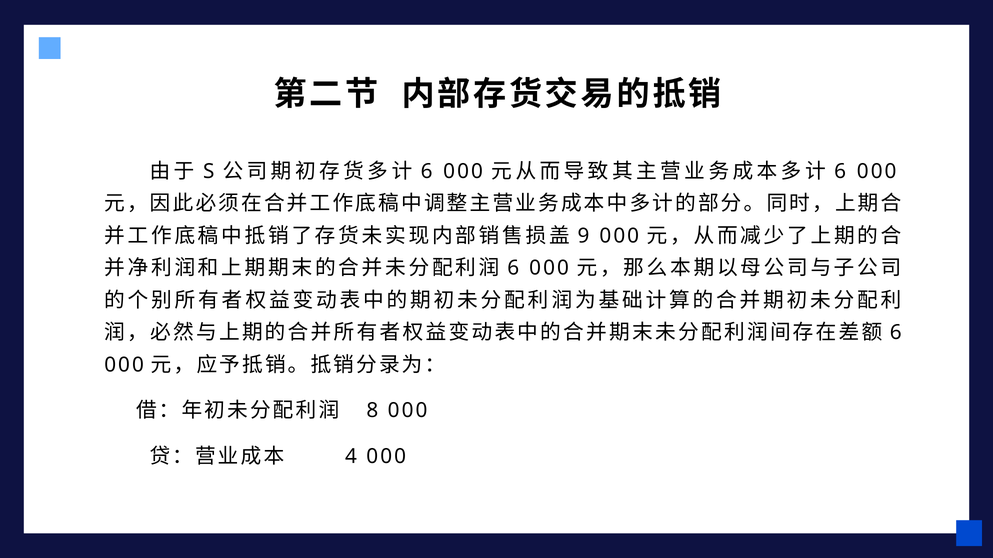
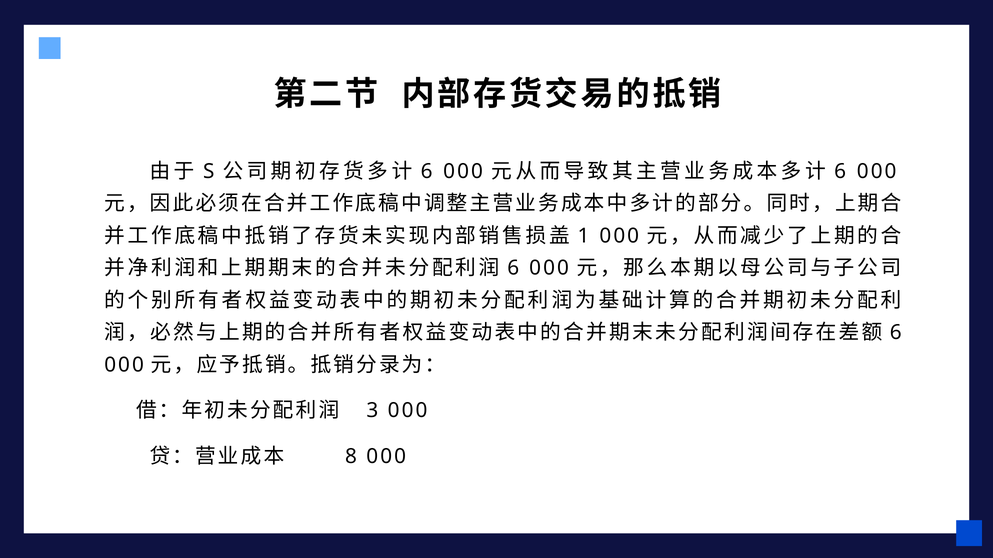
9: 9 -> 1 (583, 236)
8: 8 -> 3 (372, 411)
4: 4 -> 8 (351, 457)
